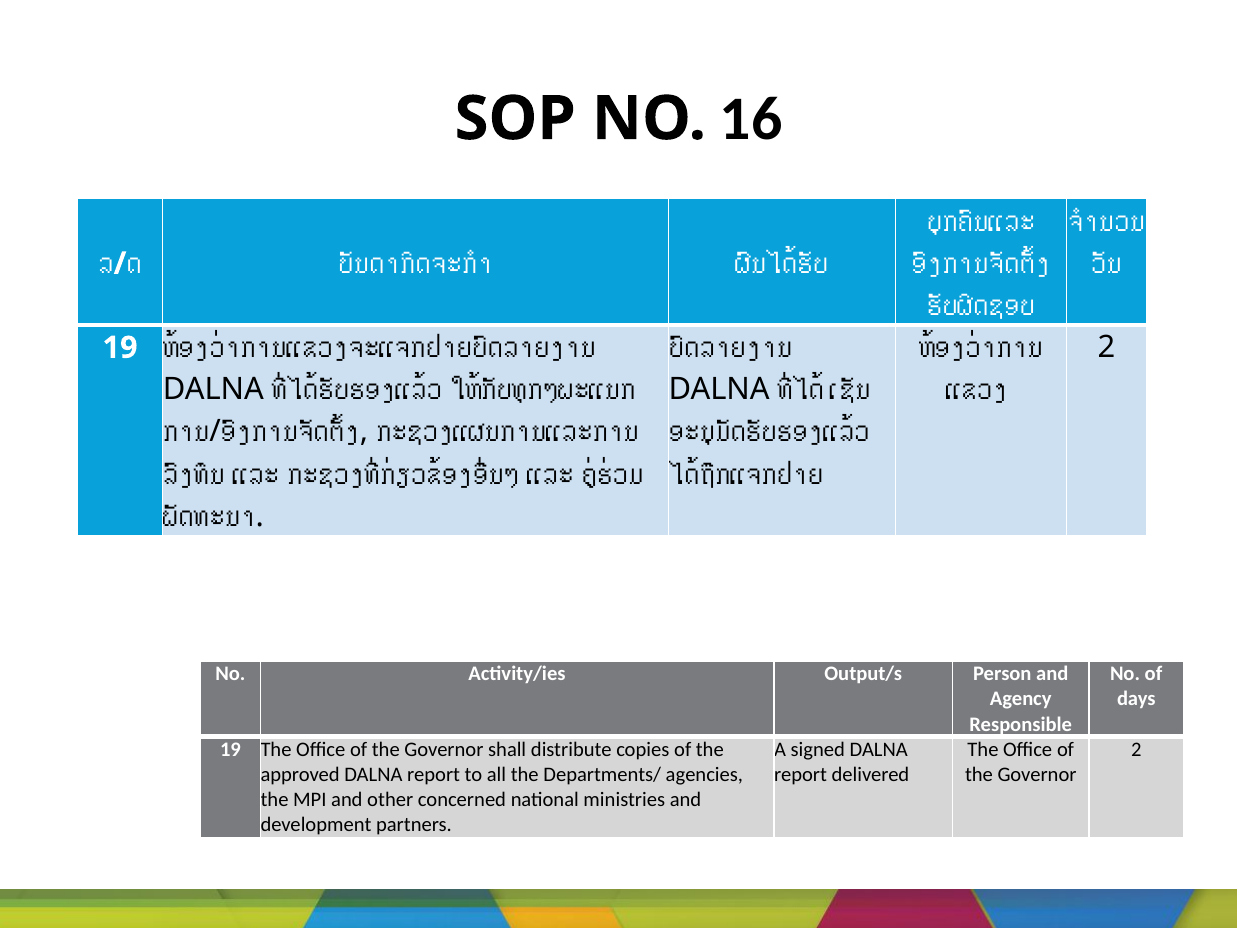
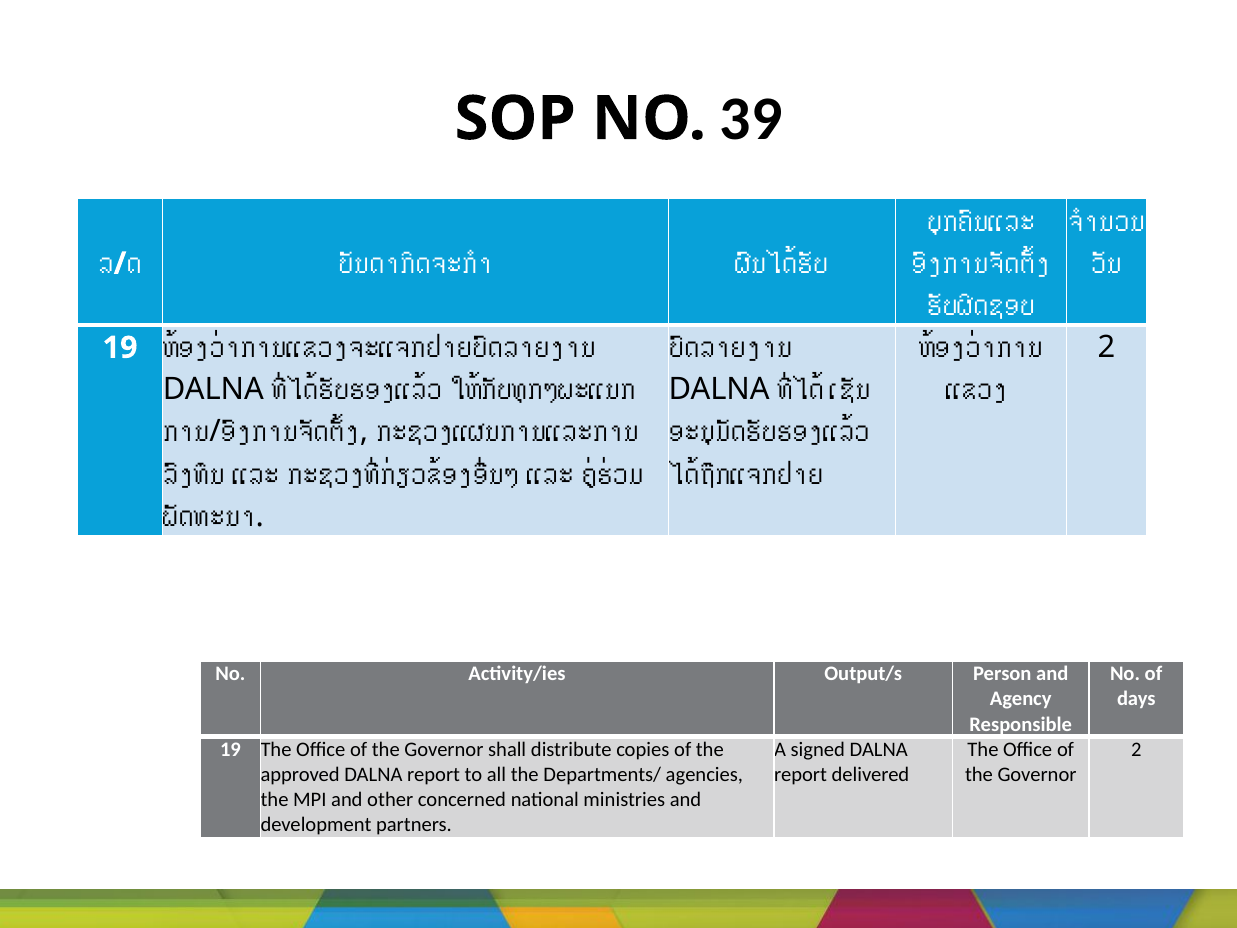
16: 16 -> 39 (751, 119)
